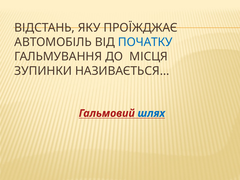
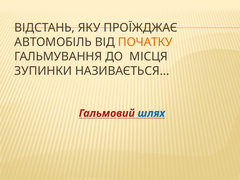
ПОЧАТКУ colour: blue -> orange (145, 42)
